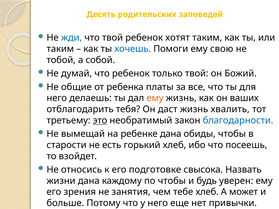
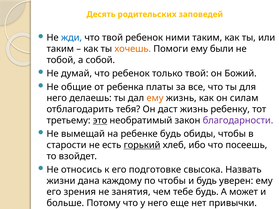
хотят: хотят -> ними (178, 38)
хочешь colour: blue -> orange (133, 49)
свою: свою -> были (222, 49)
ваших: ваших -> силам (244, 98)
хвалить: хвалить -> ребенку (230, 109)
благодарности colour: blue -> purple (238, 121)
ребенке дана: дана -> будь (171, 134)
горький underline: none -> present (142, 145)
тебе хлеб: хлеб -> будь (207, 192)
